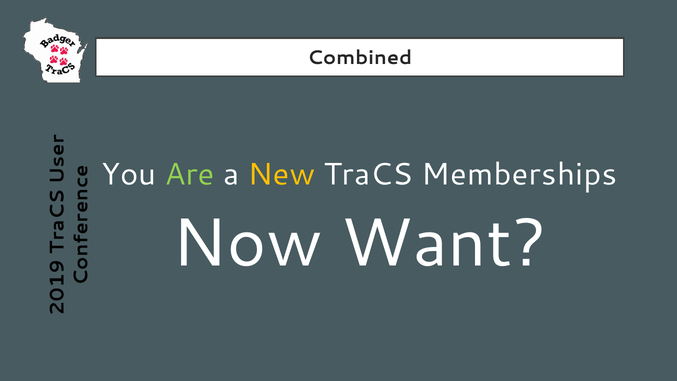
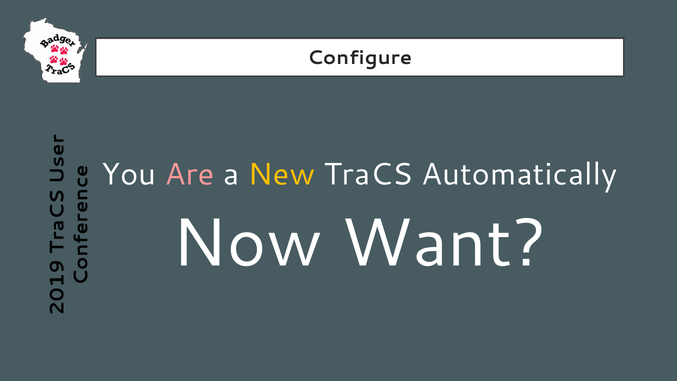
Combined: Combined -> Configure (360, 58)
Are colour: light green -> pink (190, 174)
Memberships: Memberships -> Automatically (519, 174)
